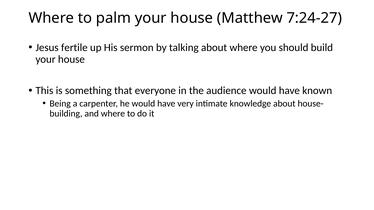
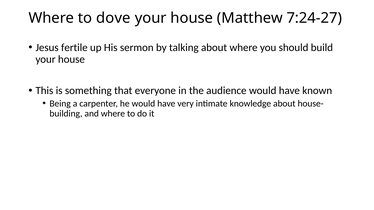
palm: palm -> dove (113, 18)
